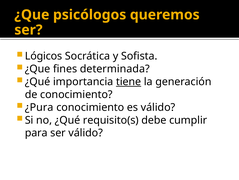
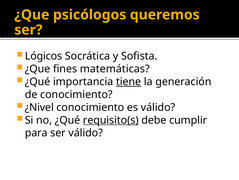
determinada: determinada -> matemáticas (115, 69)
¿Pura: ¿Pura -> ¿Nivel (39, 107)
requisito(s underline: none -> present (111, 120)
